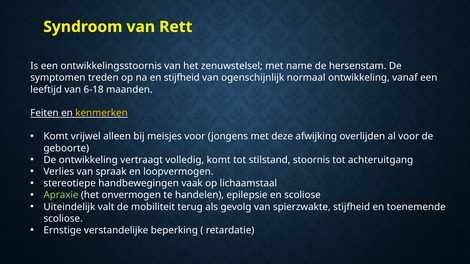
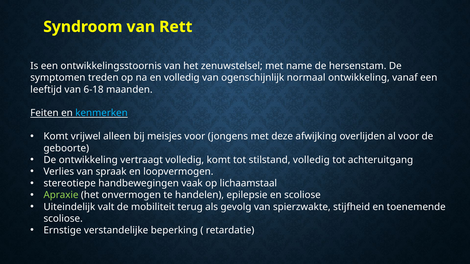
en stijfheid: stijfheid -> volledig (182, 78)
kenmerken colour: yellow -> light blue (102, 113)
stilstand stoornis: stoornis -> volledig (311, 160)
